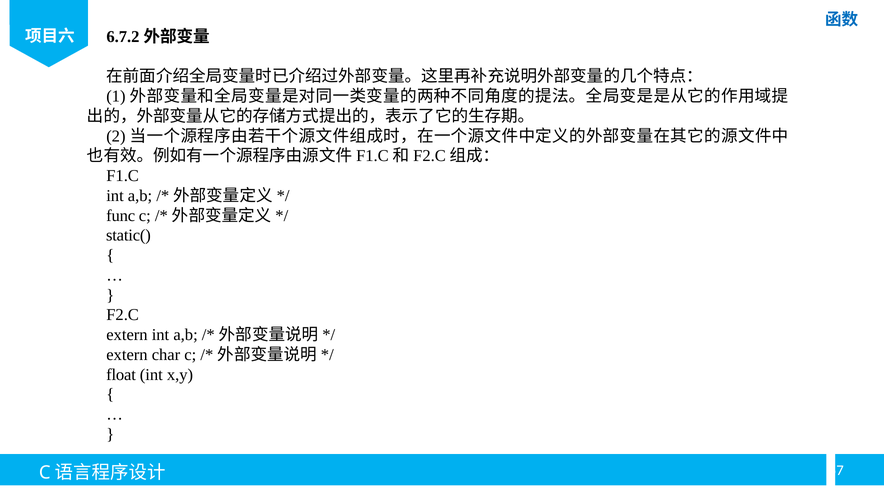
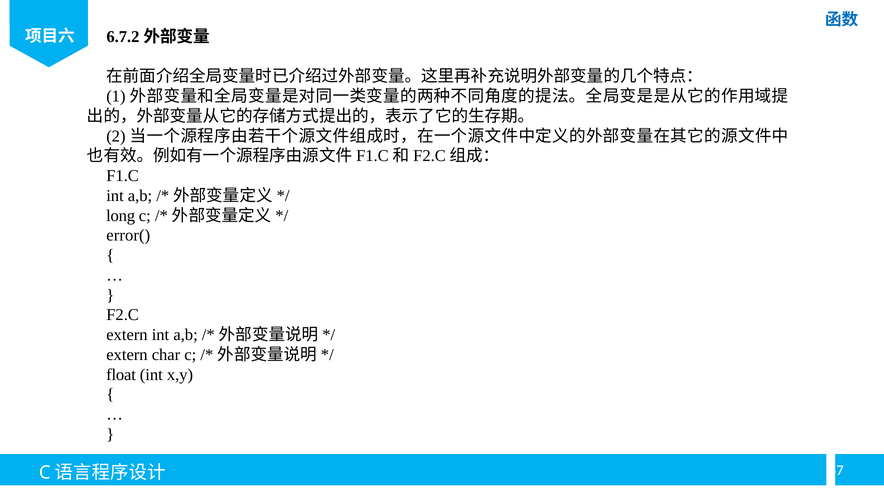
func: func -> long (121, 216)
static(: static( -> error( (128, 236)
